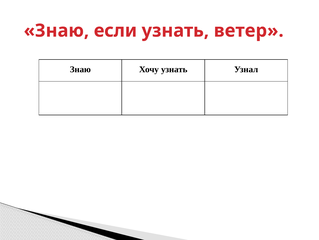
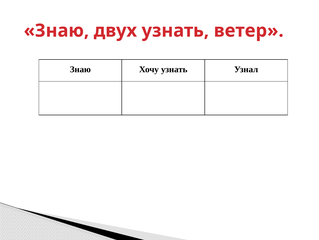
если: если -> двух (115, 31)
